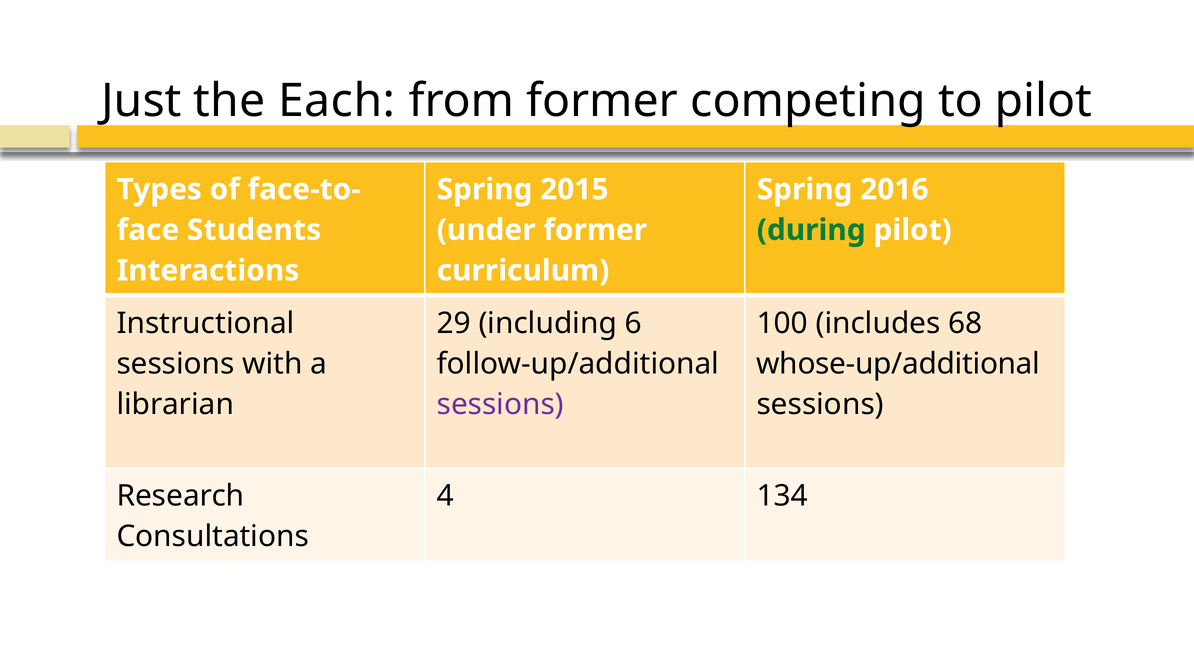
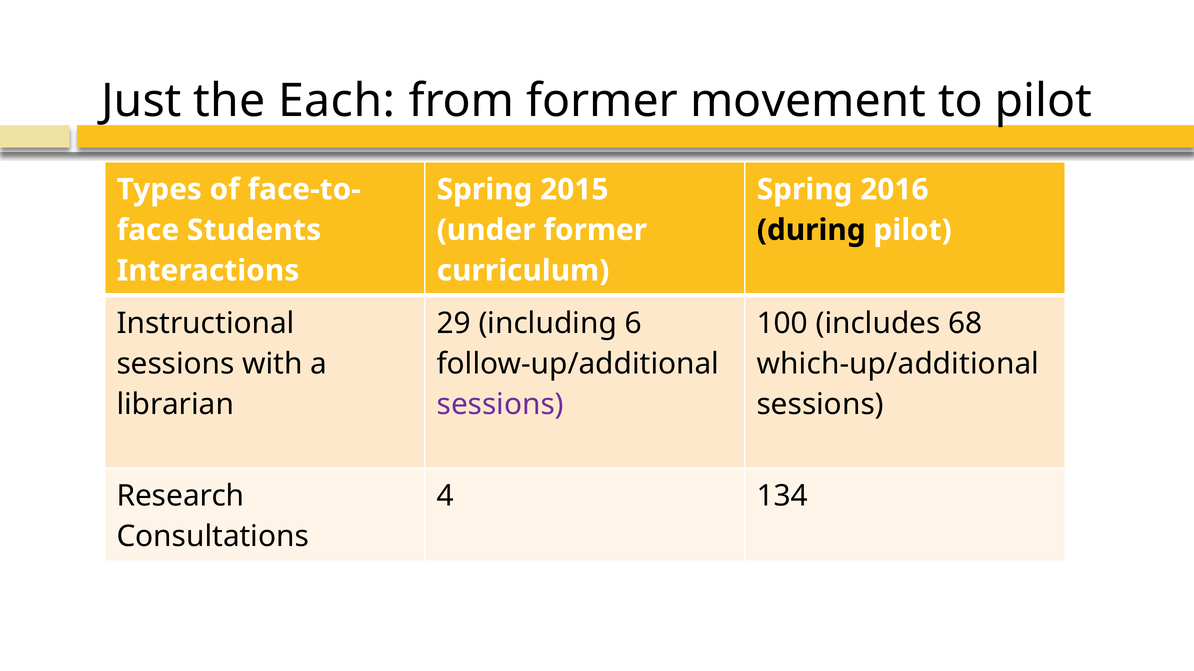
competing: competing -> movement (808, 101)
during colour: green -> black (811, 230)
whose-up/additional: whose-up/additional -> which-up/additional (898, 364)
